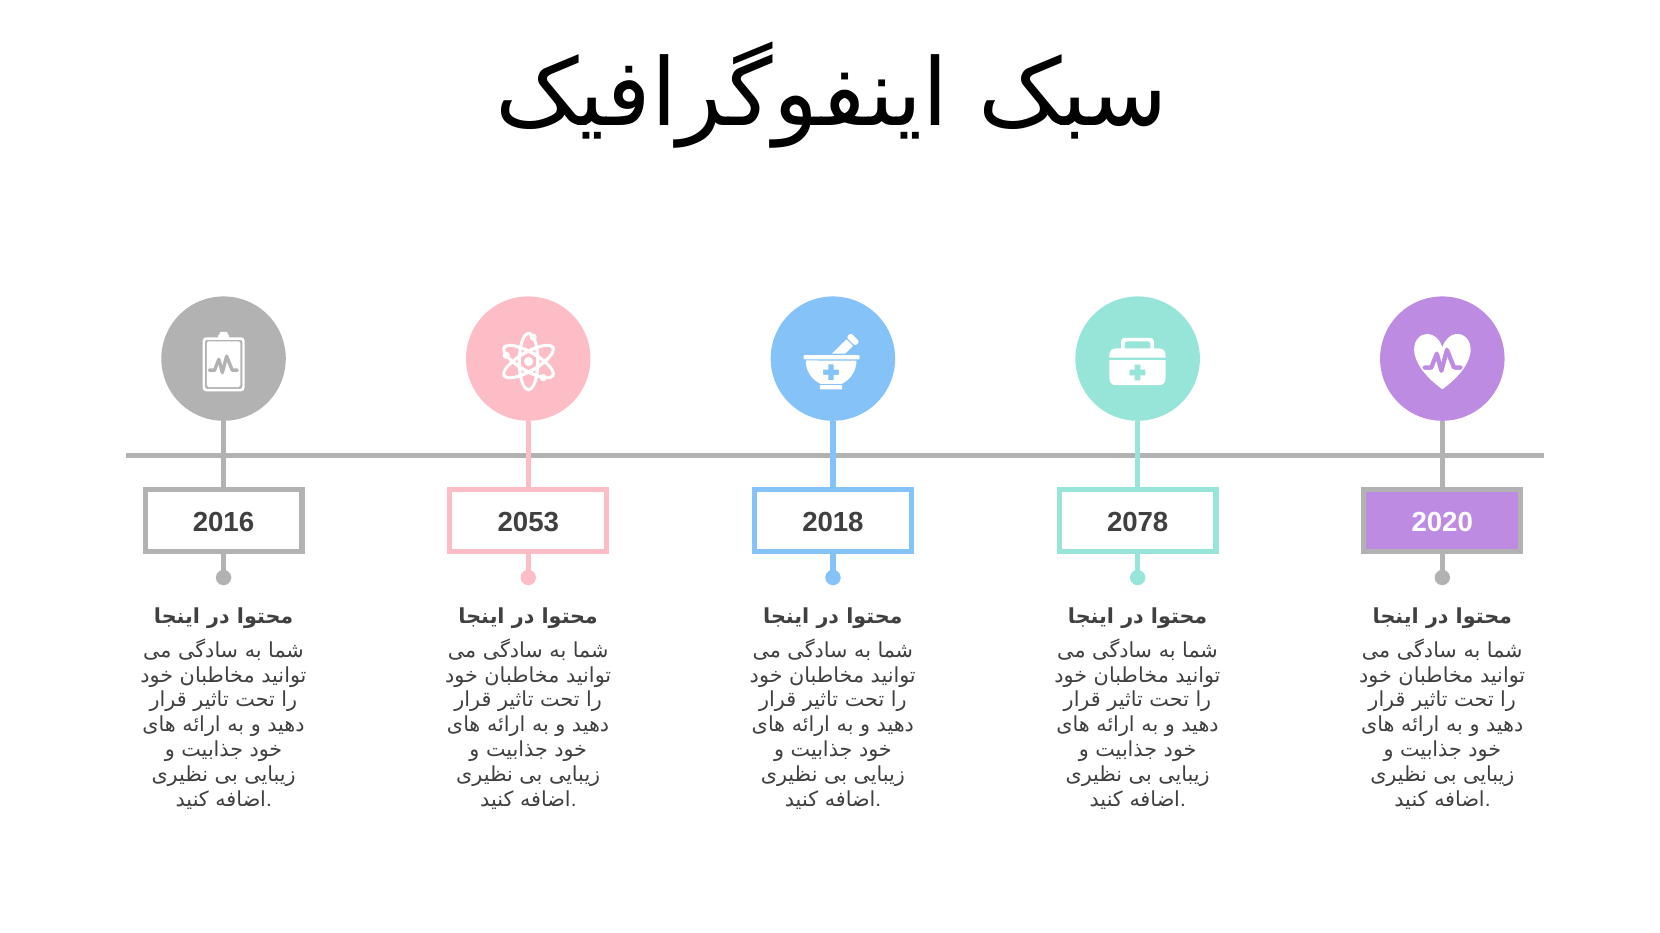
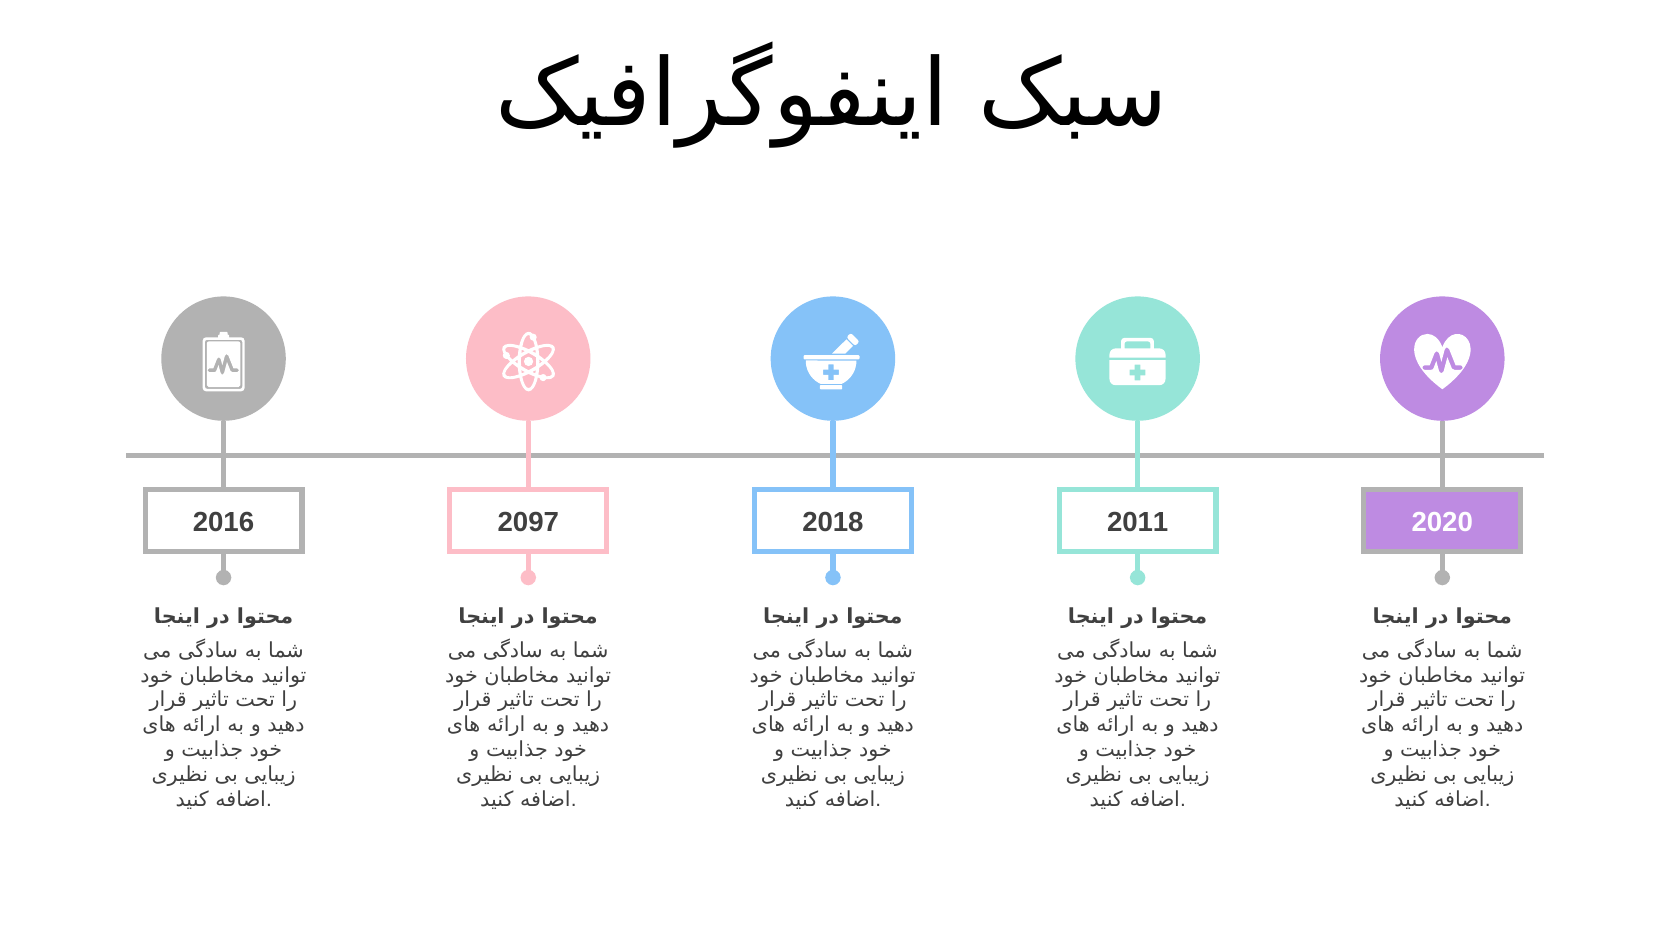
2053: 2053 -> 2097 (528, 523)
2078: 2078 -> 2011 (1138, 523)
